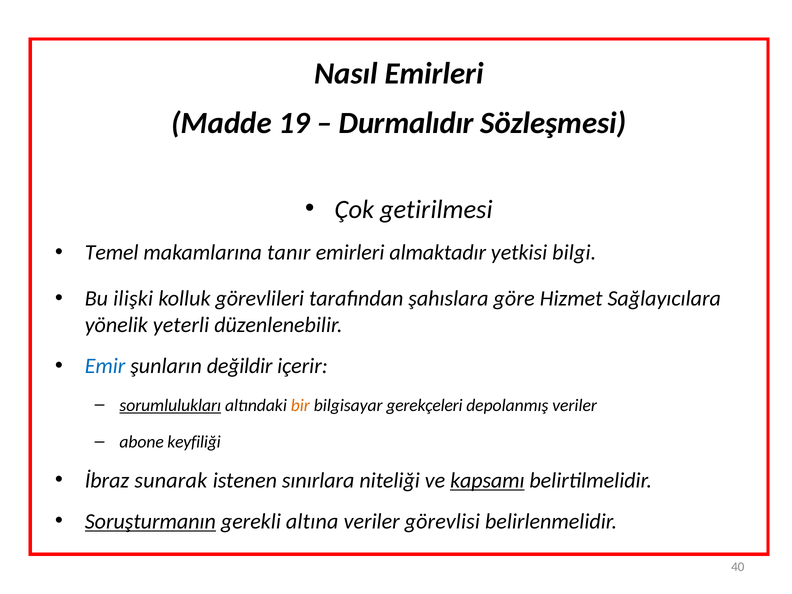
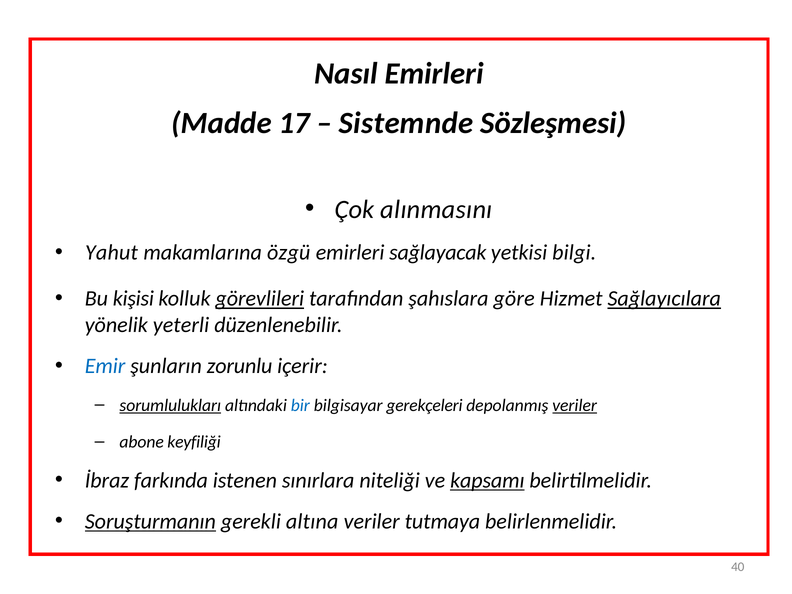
19: 19 -> 17 (294, 123)
Durmalıdır: Durmalıdır -> Sistemnde (406, 123)
getirilmesi: getirilmesi -> alınmasını (436, 209)
Temel: Temel -> Yahut (111, 253)
tanır: tanır -> özgü (289, 253)
almaktadır: almaktadır -> sağlayacak (438, 253)
ilişki: ilişki -> kişisi (133, 299)
görevlileri underline: none -> present (260, 299)
Sağlayıcılara underline: none -> present (664, 299)
değildir: değildir -> zorunlu (240, 366)
bir colour: orange -> blue (300, 405)
veriler underline: none -> present (575, 405)
sunarak: sunarak -> farkında (171, 481)
görevlisi: görevlisi -> tutmaya (442, 522)
